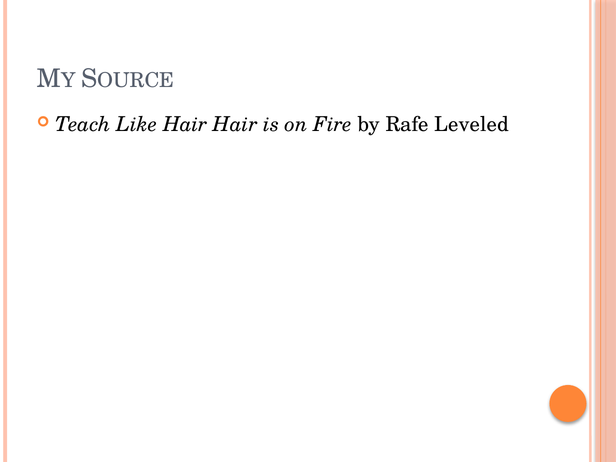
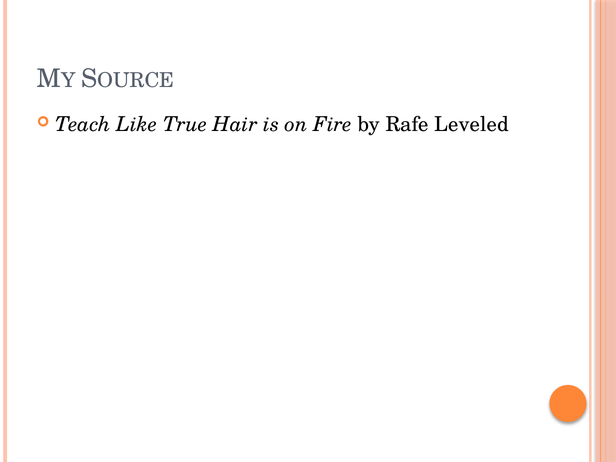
Like Hair: Hair -> True (185, 125)
